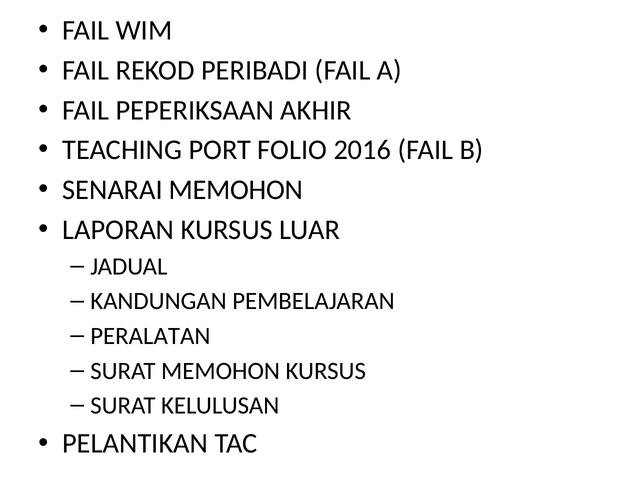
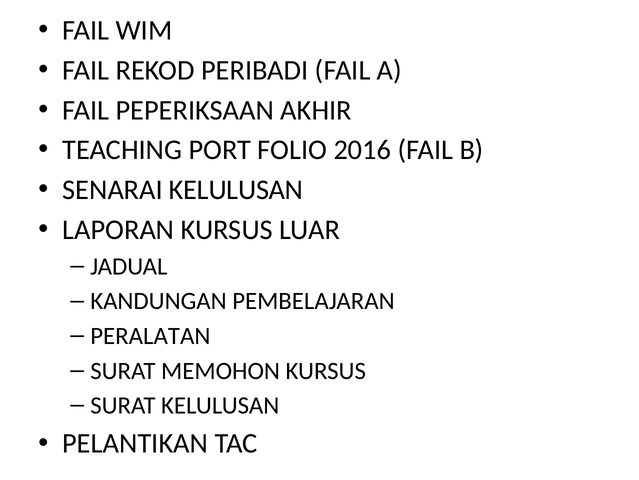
SENARAI MEMOHON: MEMOHON -> KELULUSAN (236, 190)
